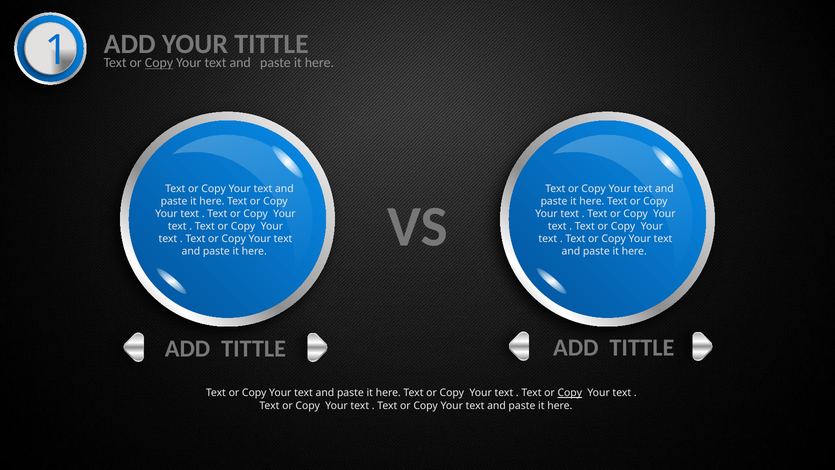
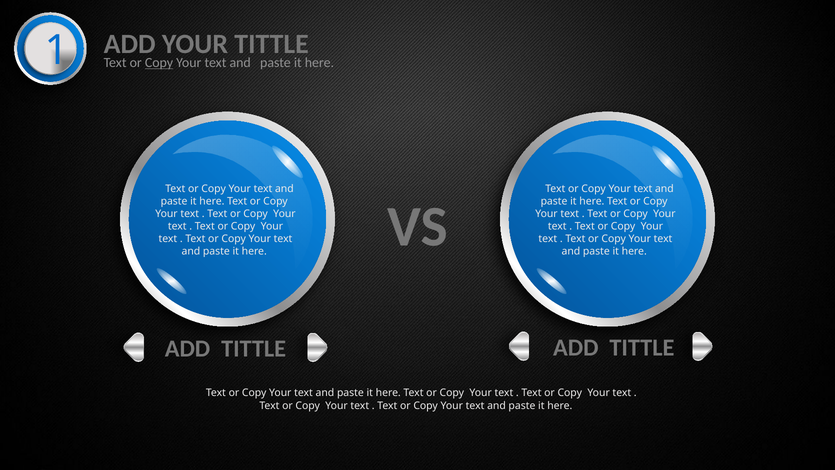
Copy underline: present -> none (570, 393)
